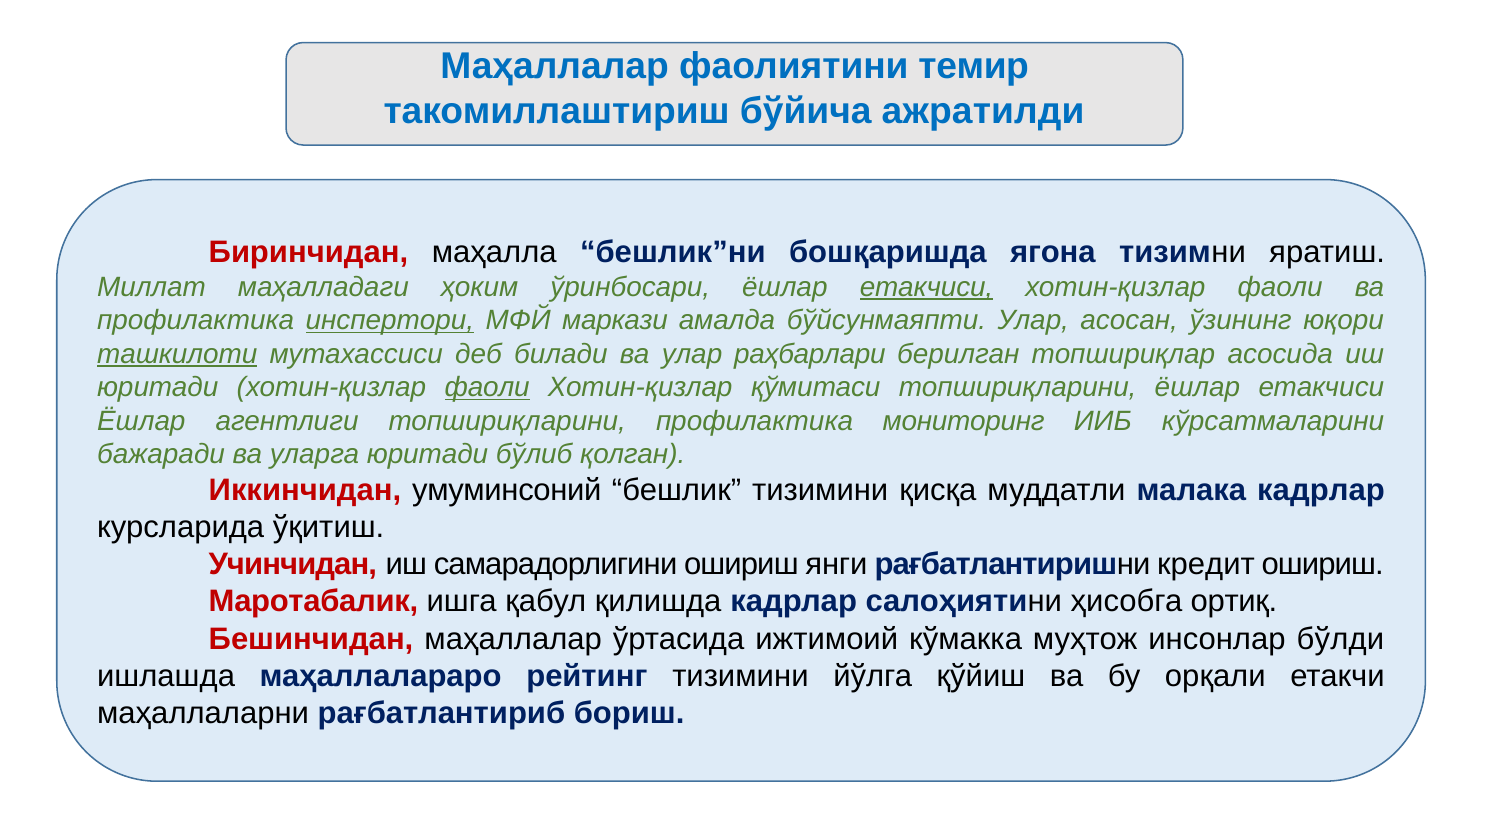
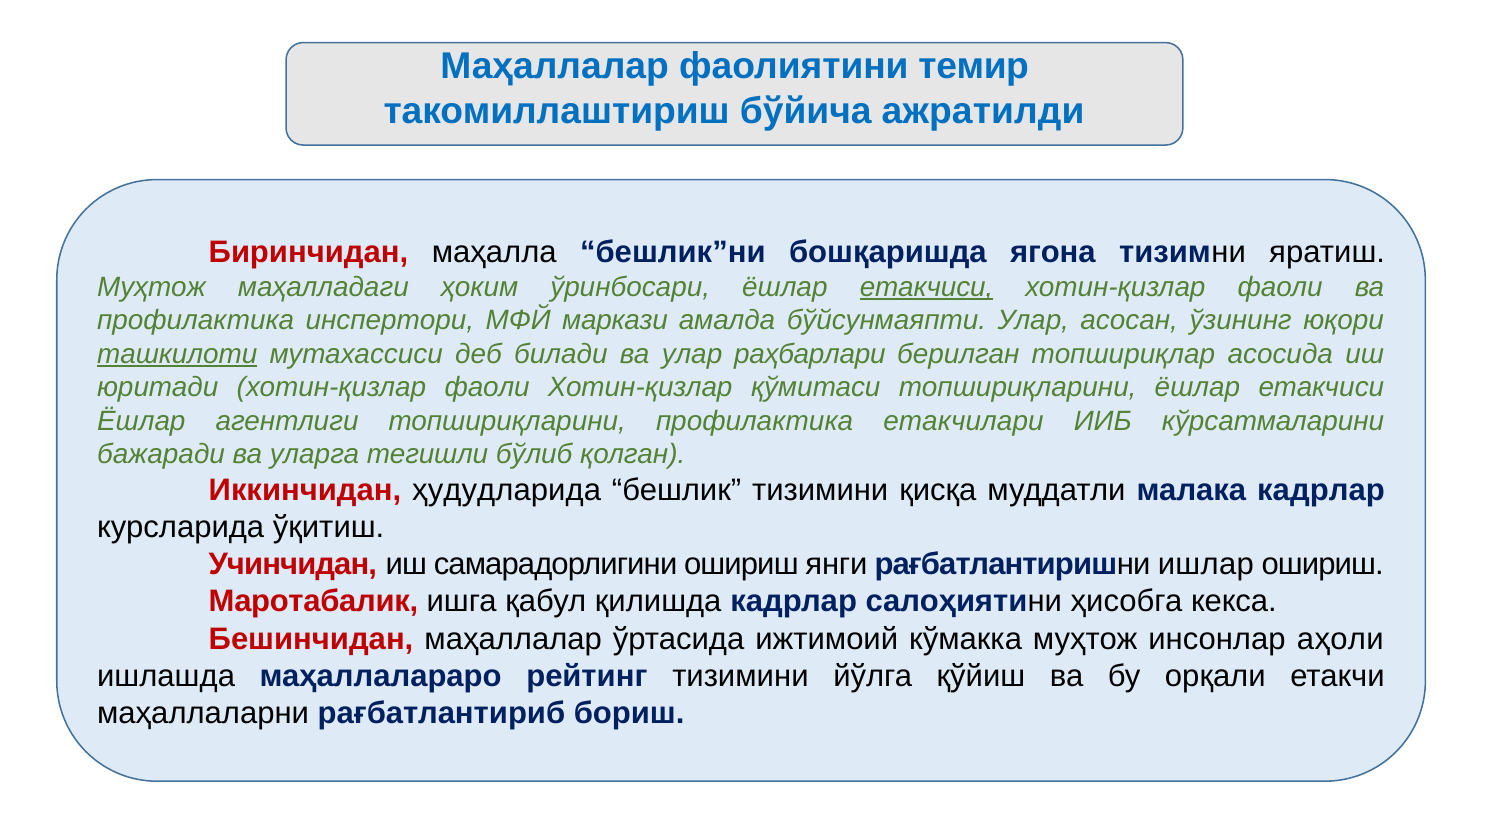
Миллат: Миллат -> Муҳтож (151, 287)
инспертори underline: present -> none (390, 320)
фаоли underline: present -> none (487, 387)
мониторинг: мониторинг -> етакчилари (963, 421)
уларга юритади: юритади -> тегишли (428, 454)
умуминсоний: умуминсоний -> ҳудудларида (507, 490)
кредит: кредит -> ишлар (1206, 564)
ортиқ: ортиқ -> кекса (1234, 602)
бўлди: бўлди -> аҳоли (1340, 639)
